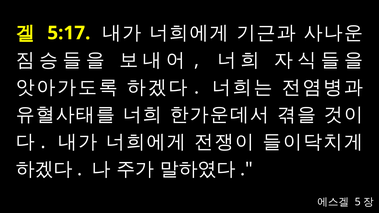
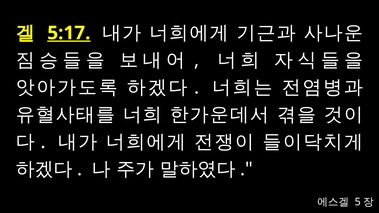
5:17 underline: none -> present (69, 33)
